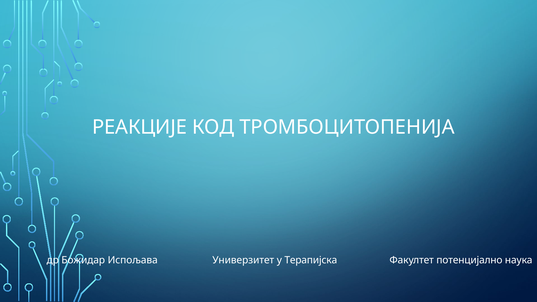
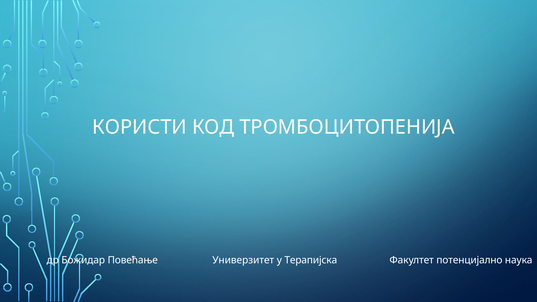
РЕАКЦИЈЕ: РЕАКЦИЈЕ -> КОРИСТИ (140, 127)
Испољава: Испољава -> Повећање (133, 260)
